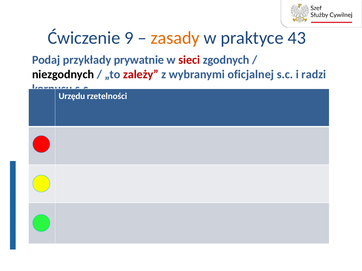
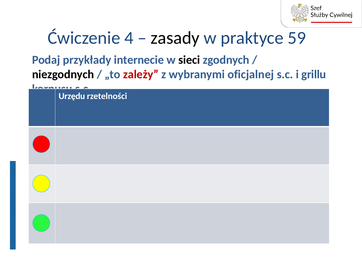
9: 9 -> 4 (129, 38)
zasady colour: orange -> black (175, 38)
43: 43 -> 59 (297, 38)
prywatnie: prywatnie -> internecie (139, 60)
sieci colour: red -> black (189, 60)
radzi: radzi -> grillu (314, 75)
